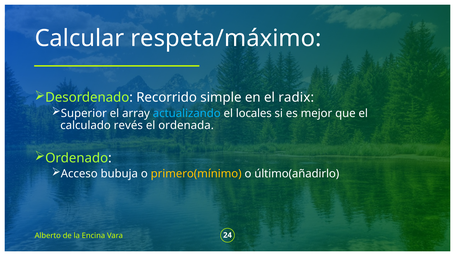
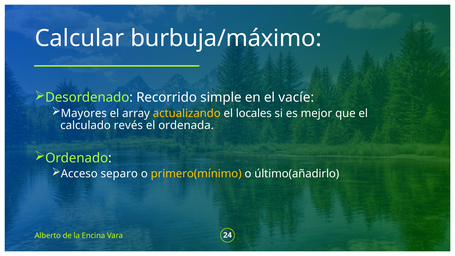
respeta/máximo: respeta/máximo -> burbuja/máximo (226, 38)
radix: radix -> vacíe (296, 98)
Superior: Superior -> Mayores (84, 113)
actualizando colour: light blue -> yellow (187, 113)
bubuja: bubuja -> separo (119, 174)
